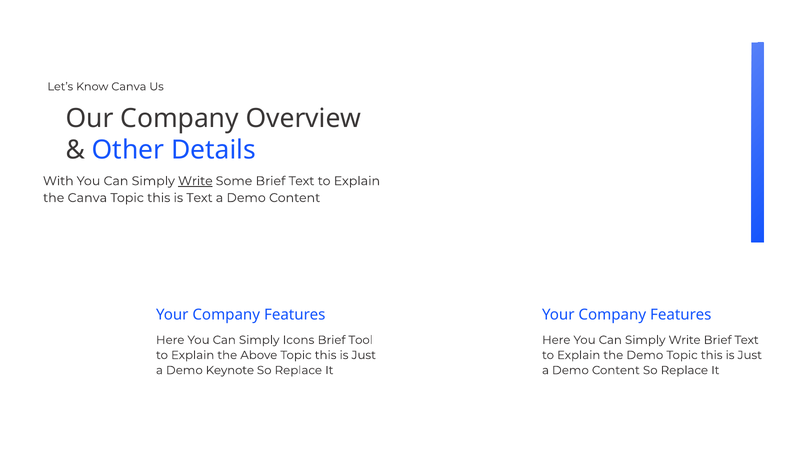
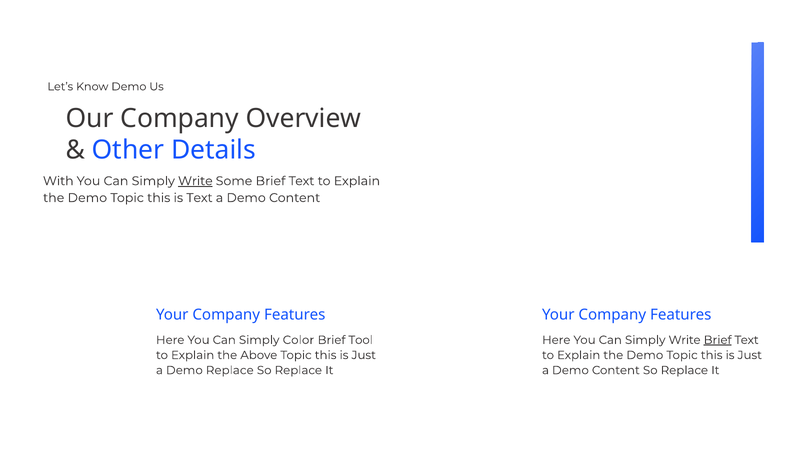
Know Canva: Canva -> Demo (129, 87)
Canva: Canva -> Demo (87, 198)
Icons: Icons -> Color (298, 340)
Brief underline: none -> present (718, 340)
Demo Keynote: Keynote -> Replace (230, 370)
